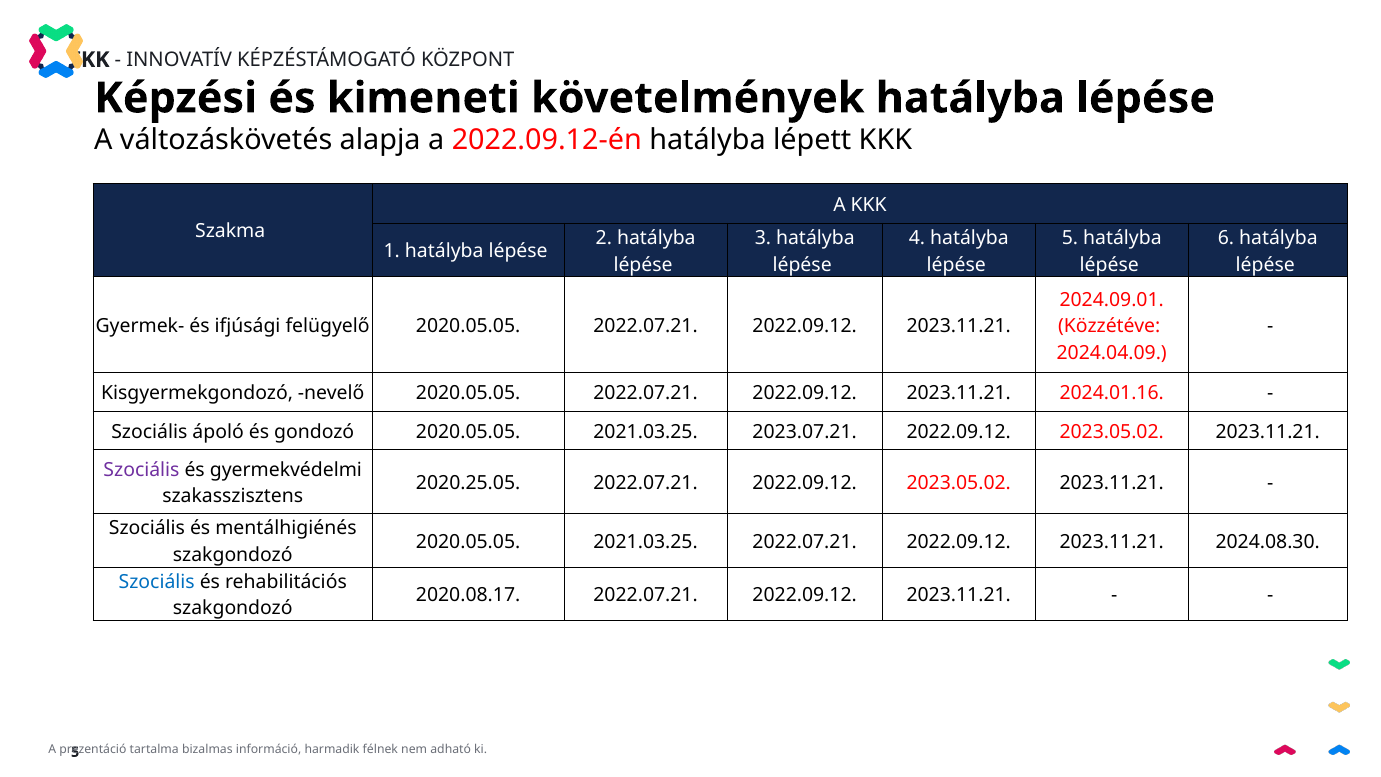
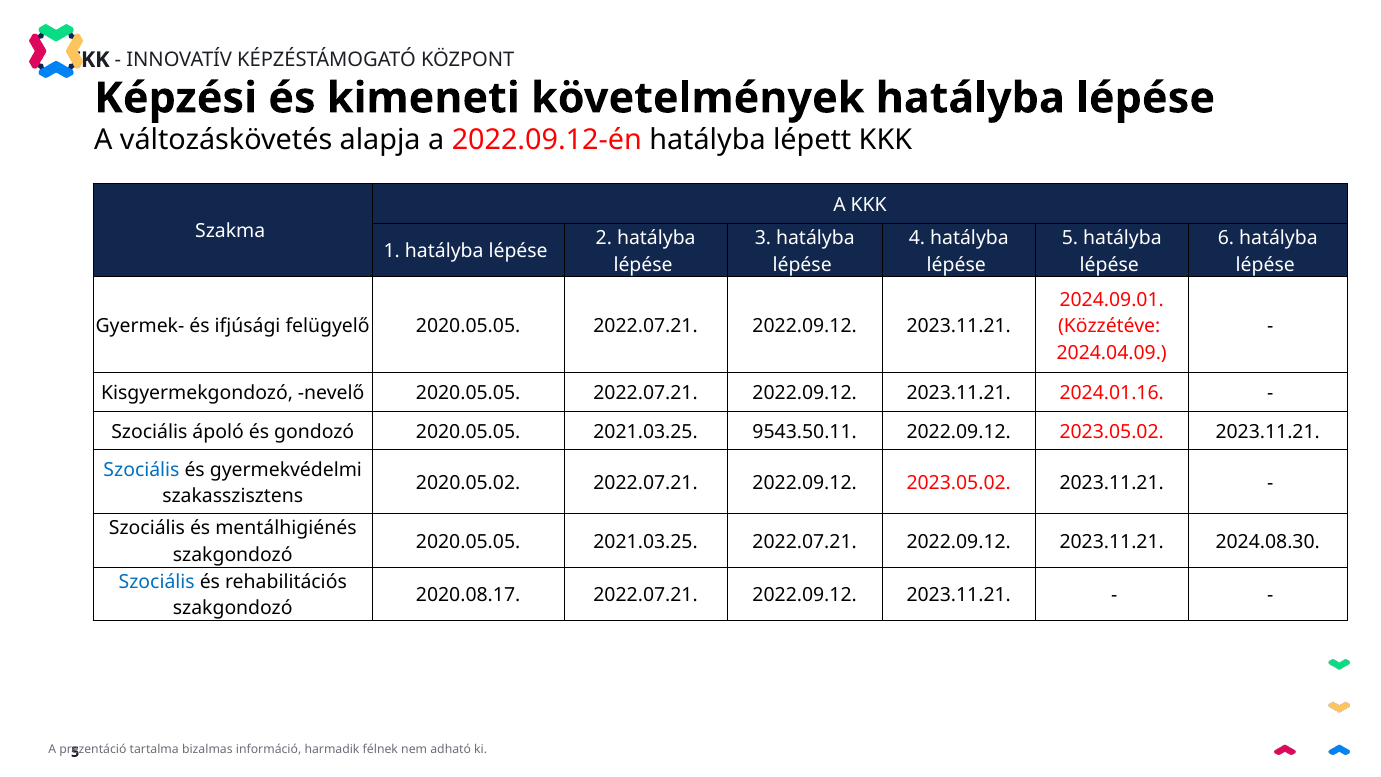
2023.07.21: 2023.07.21 -> 9543.50.11 (805, 432)
Szociális colour: purple -> blue (142, 470)
2020.25.05: 2020.25.05 -> 2020.05.02 (468, 483)
